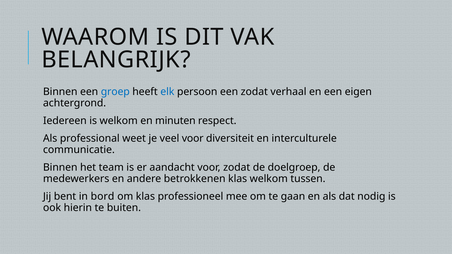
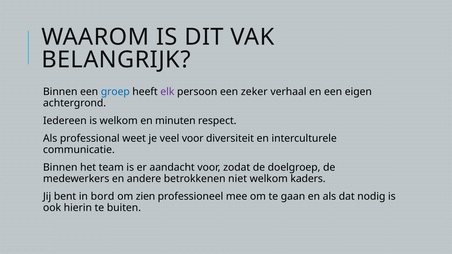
elk colour: blue -> purple (167, 92)
een zodat: zodat -> zeker (254, 92)
betrokkenen klas: klas -> niet (238, 179)
tussen: tussen -> kaders (308, 179)
om klas: klas -> zien (145, 197)
